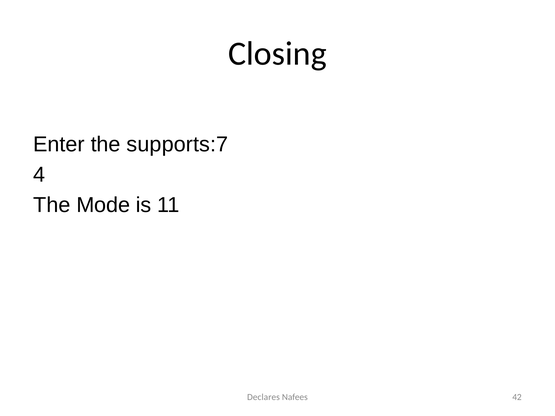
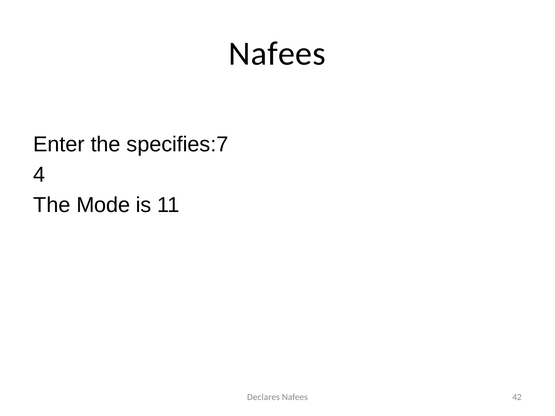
Closing: Closing -> Nafees (277, 54)
supports:7: supports:7 -> specifies:7 (177, 145)
